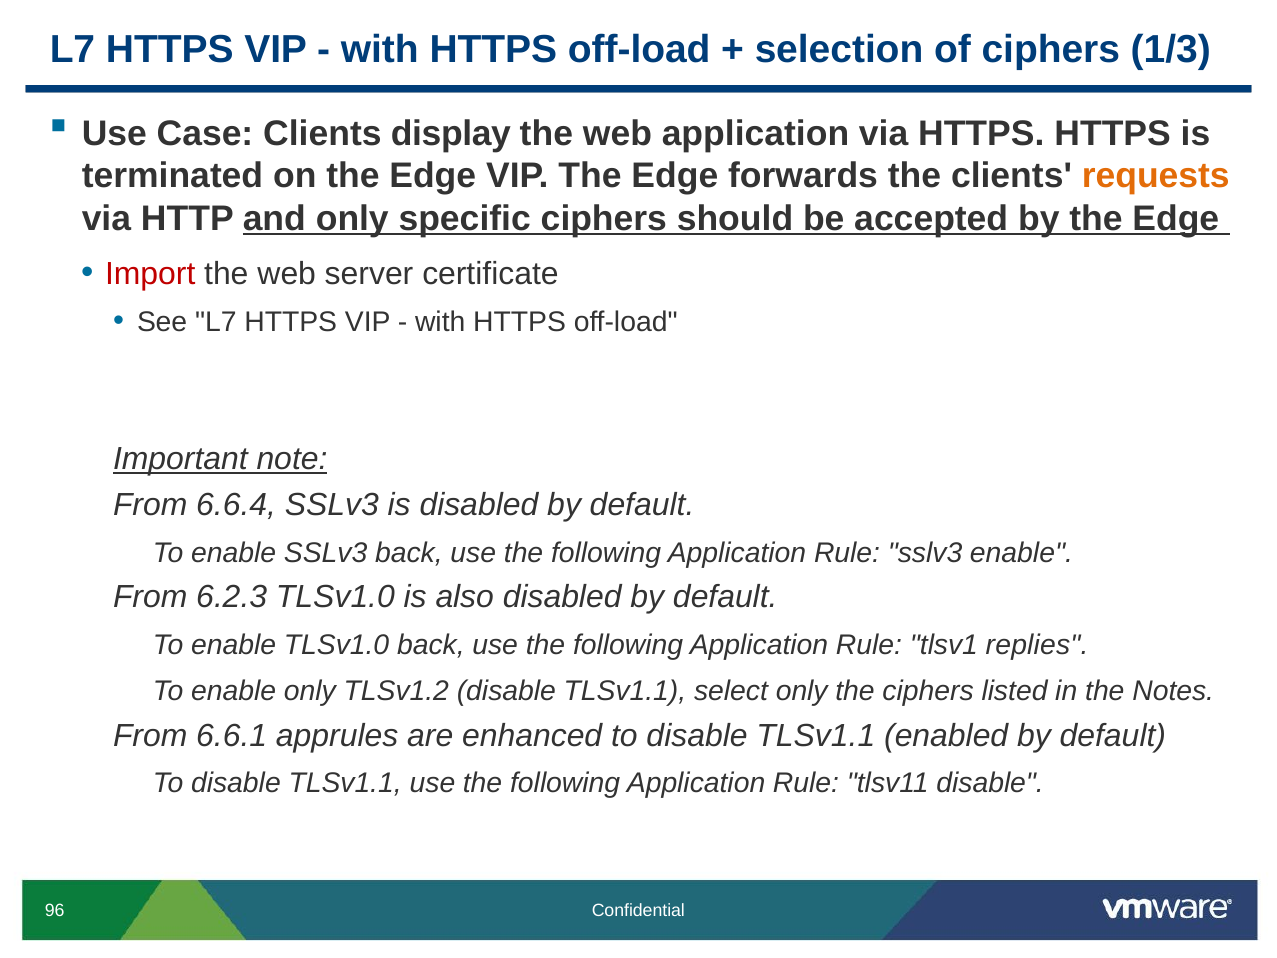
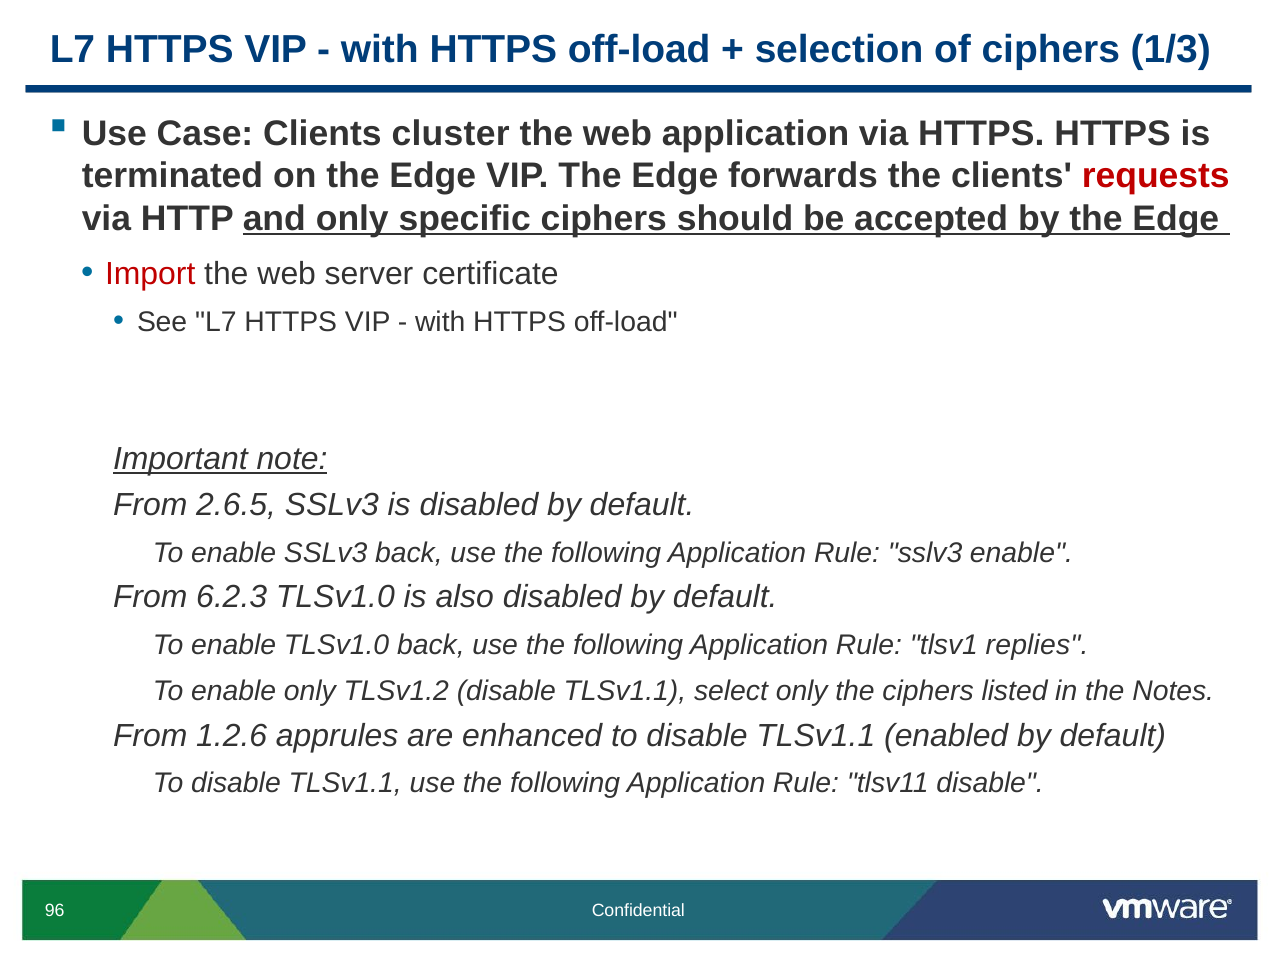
display: display -> cluster (451, 134)
requests colour: orange -> red (1156, 176)
6.6.4: 6.6.4 -> 2.6.5 (236, 505)
6.6.1: 6.6.1 -> 1.2.6 (232, 735)
